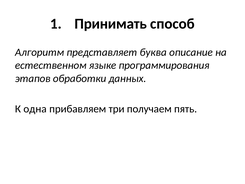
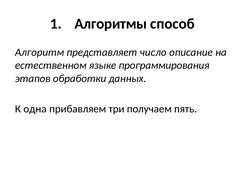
Принимать: Принимать -> Алгоритмы (111, 24)
буква: буква -> число (153, 52)
